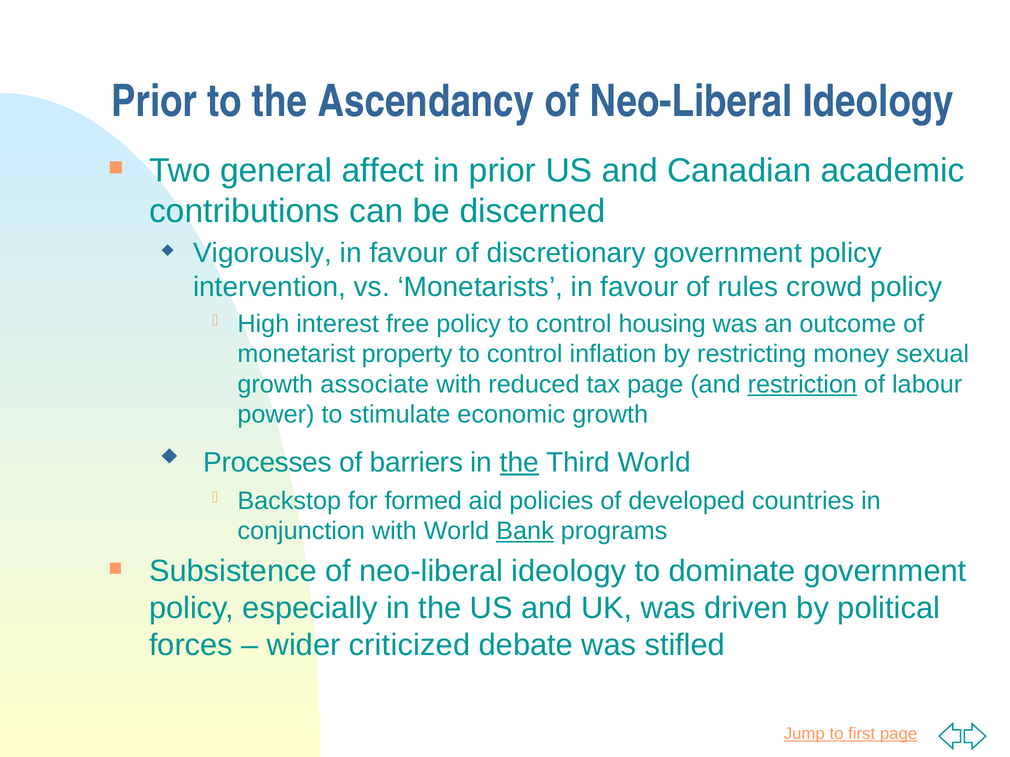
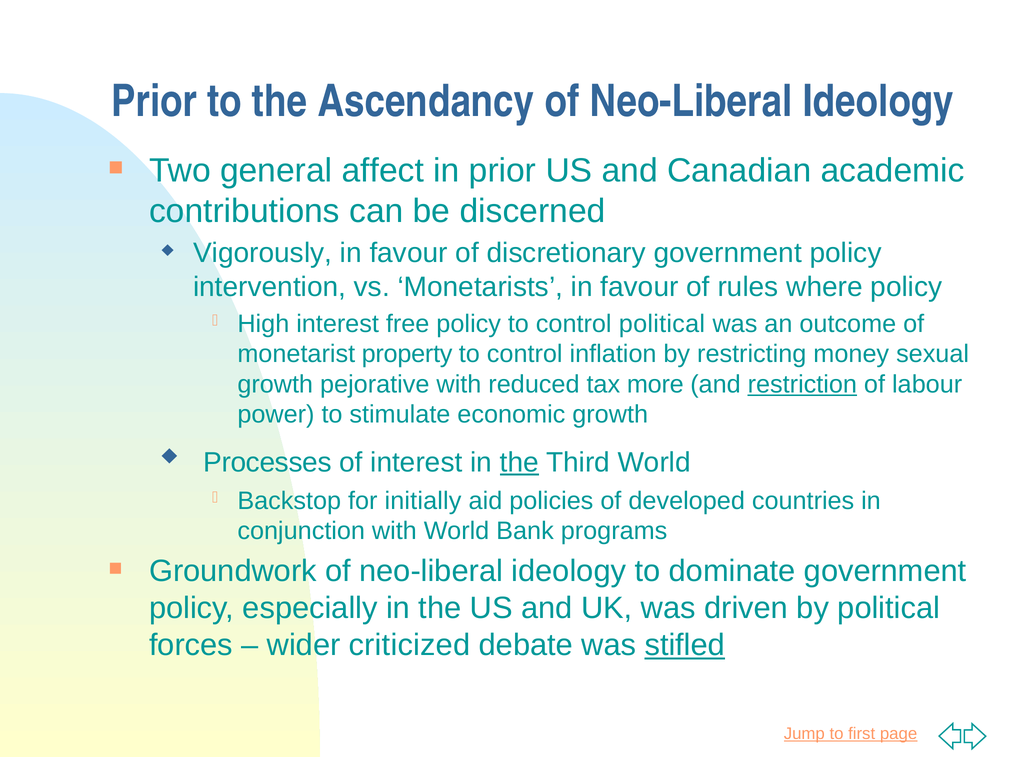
crowd: crowd -> where (824, 287)
control housing: housing -> political (662, 324)
associate: associate -> pejorative (375, 384)
tax page: page -> more (655, 384)
of barriers: barriers -> interest (416, 463)
formed: formed -> initially (423, 501)
Bank underline: present -> none (525, 531)
Subsistence: Subsistence -> Groundwork (233, 572)
stifled underline: none -> present (685, 646)
